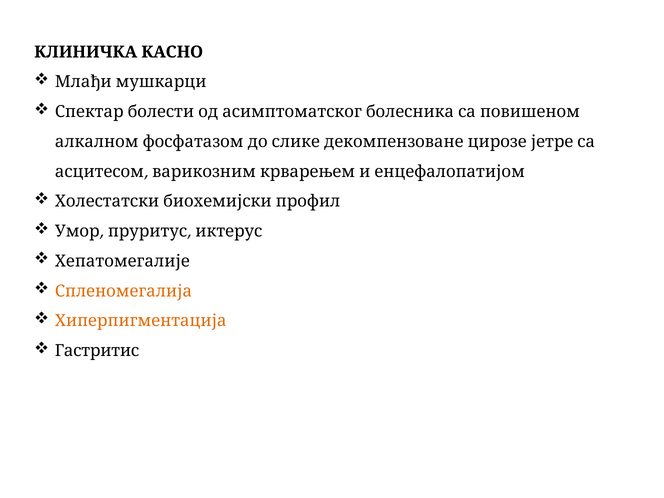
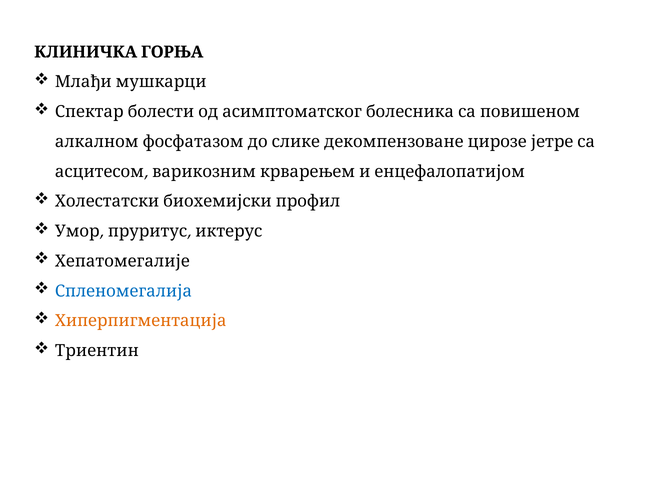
КАСНО: КАСНО -> ГОРЊА (172, 52)
Спленомегалија colour: orange -> blue (123, 291)
Гастритис: Гастритис -> Триентин (97, 351)
